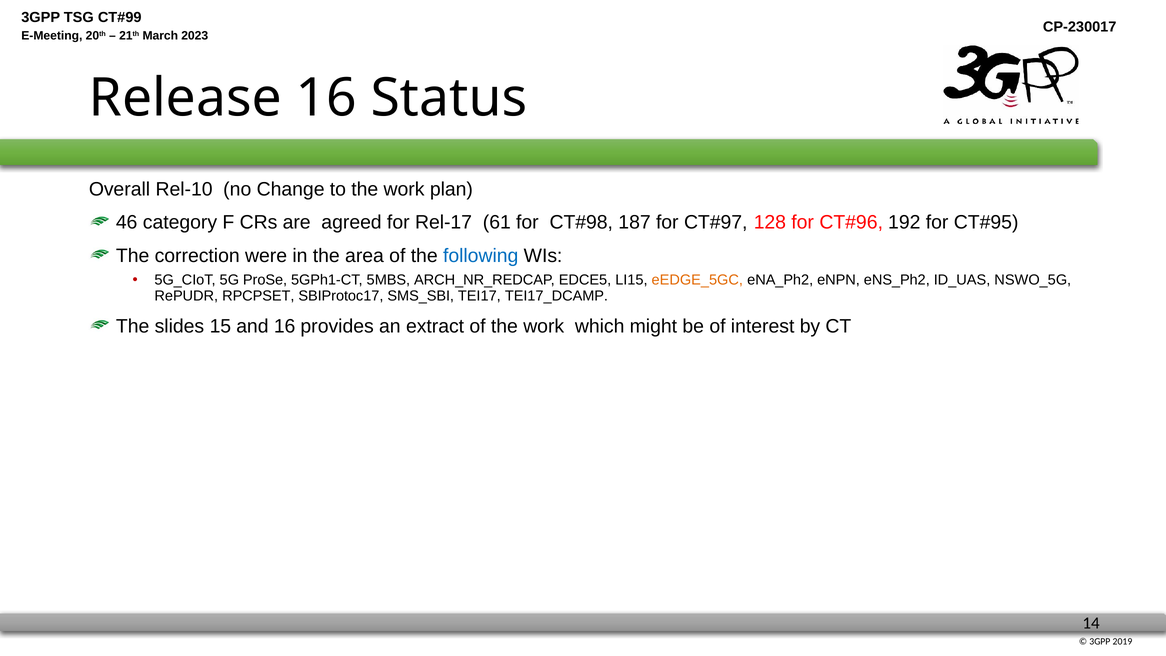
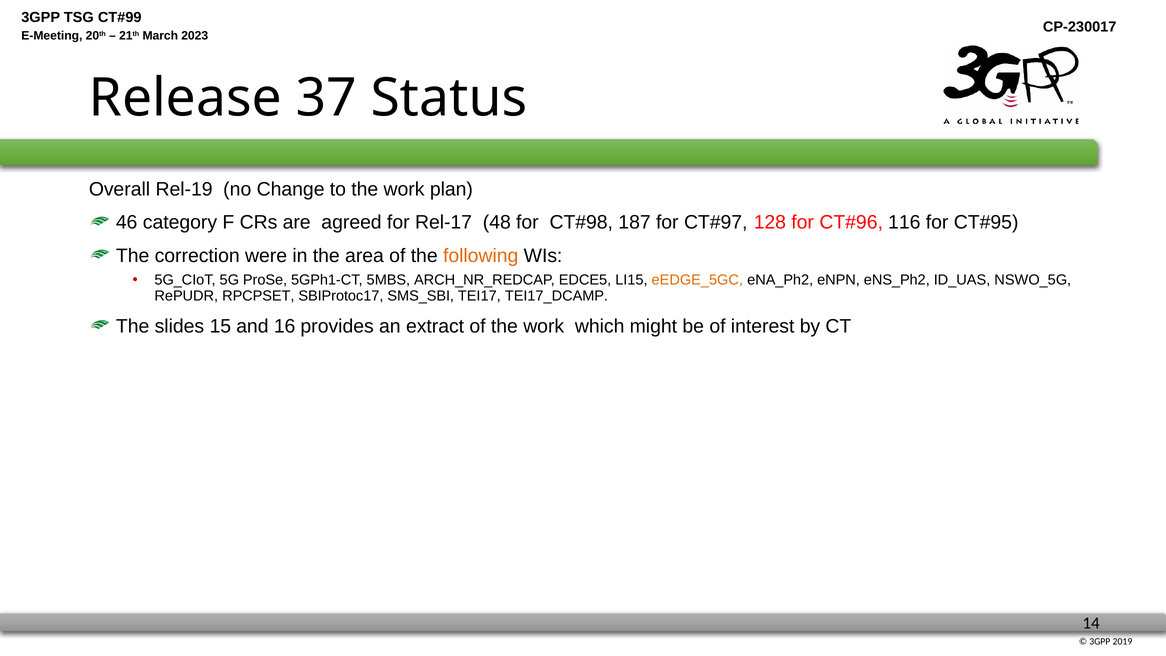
Release 16: 16 -> 37 (326, 98)
Rel-10: Rel-10 -> Rel-19 (184, 189)
61: 61 -> 48 (497, 222)
192: 192 -> 116 (904, 222)
following colour: blue -> orange (481, 256)
